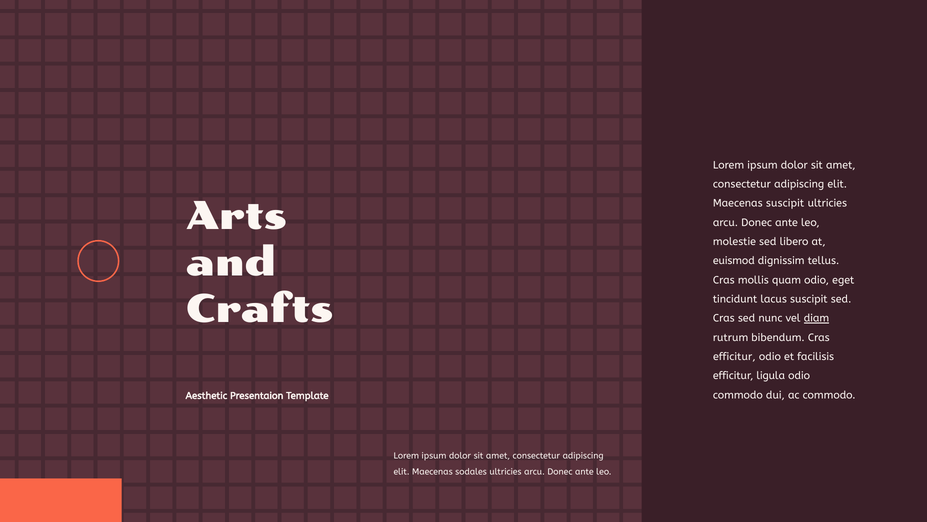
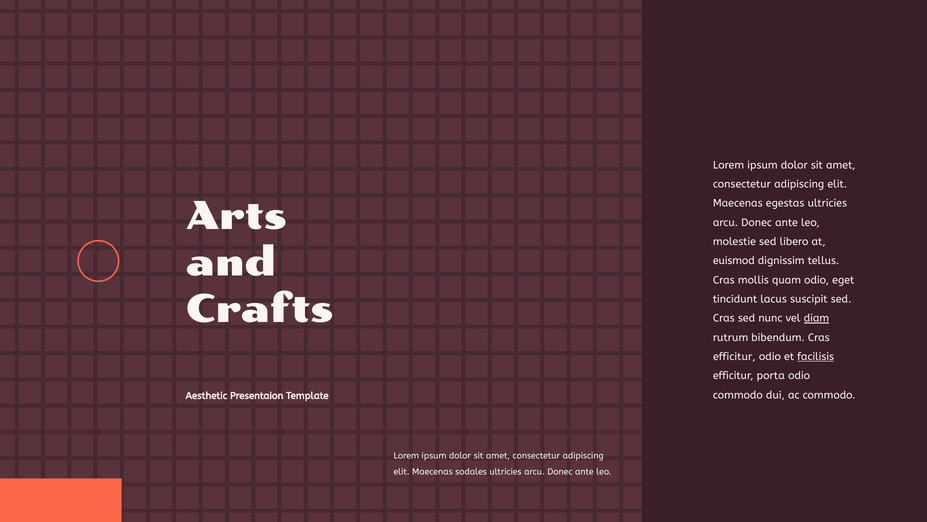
Maecenas suscipit: suscipit -> egestas (785, 203)
facilisis underline: none -> present (816, 356)
ligula: ligula -> porta (771, 375)
